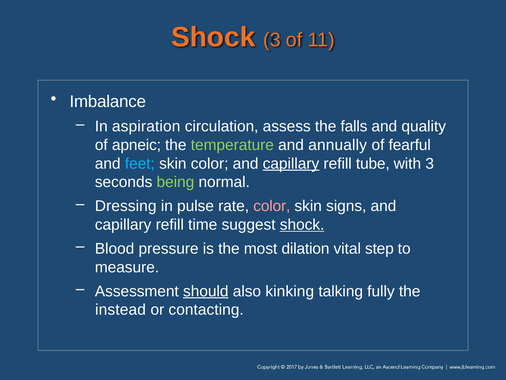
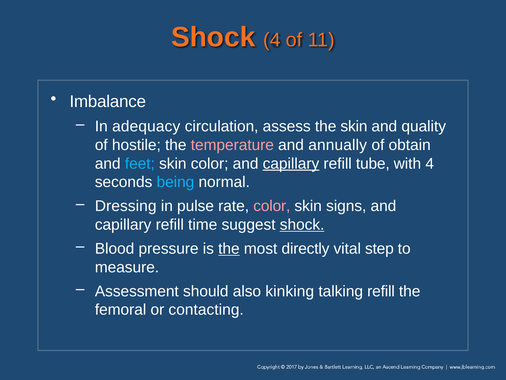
Shock 3: 3 -> 4 (272, 40)
aspiration: aspiration -> adequacy (146, 126)
the falls: falls -> skin (354, 126)
apneic: apneic -> hostile (136, 145)
temperature colour: light green -> pink (232, 145)
fearful: fearful -> obtain (410, 145)
with 3: 3 -> 4 (430, 163)
being colour: light green -> light blue (175, 182)
the underline: none -> present (229, 248)
dilation: dilation -> directly (305, 248)
should underline: present -> none (206, 291)
talking fully: fully -> refill (381, 291)
instead: instead -> femoral (121, 309)
